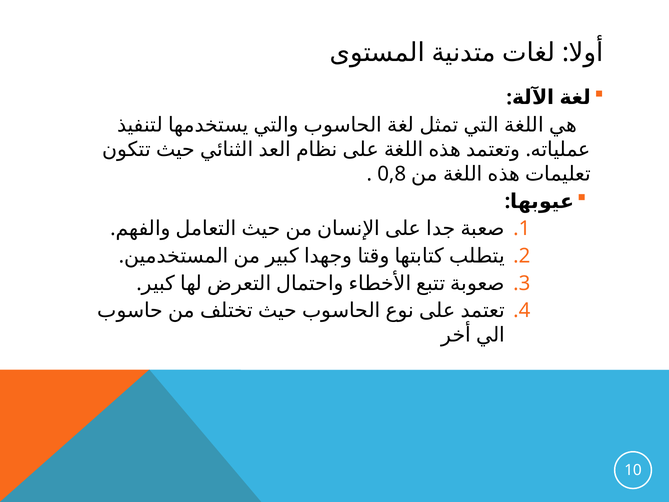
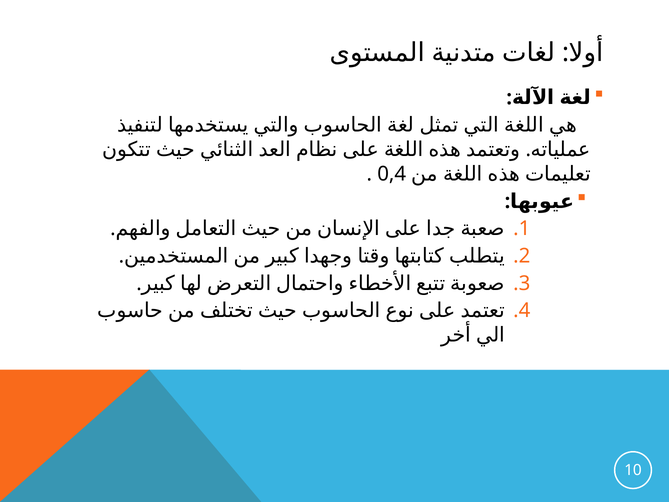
0,8: 0,8 -> 0,4 (392, 174)
